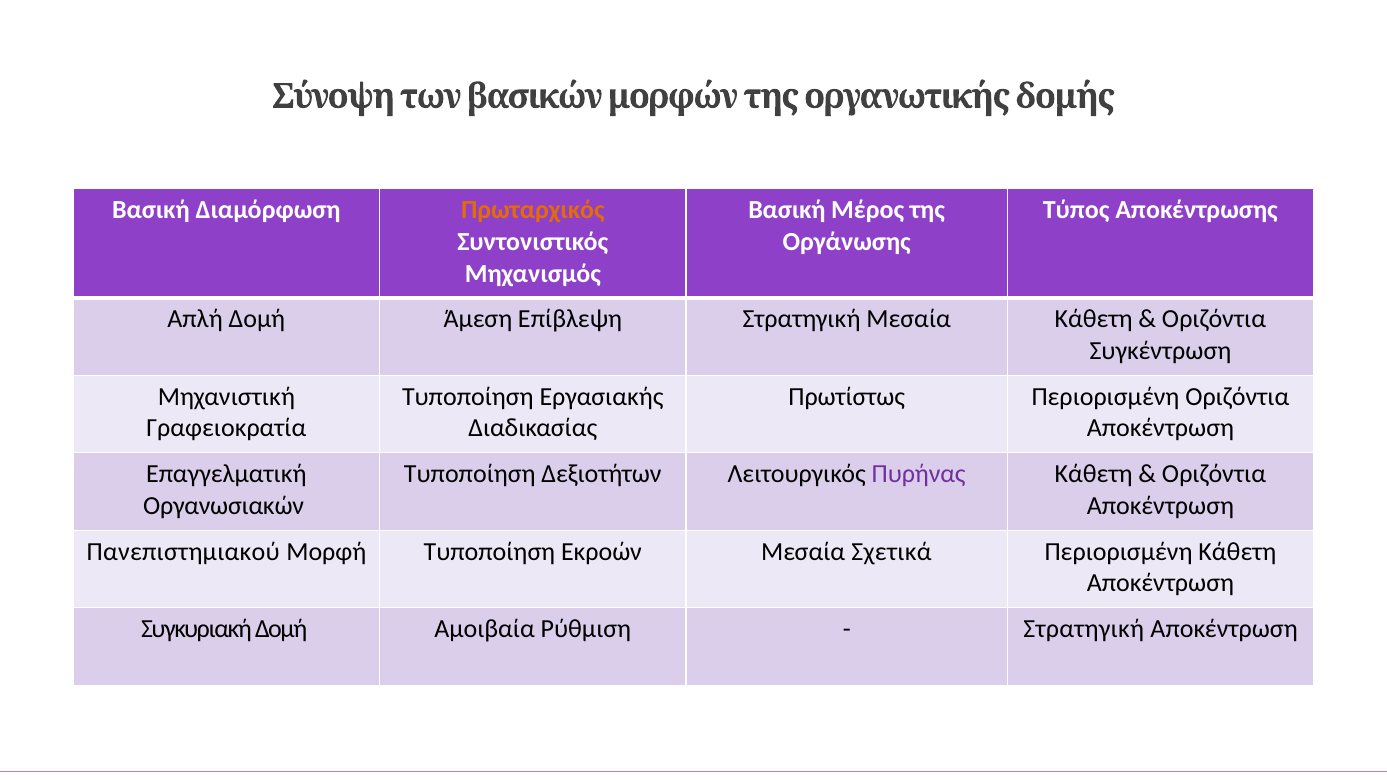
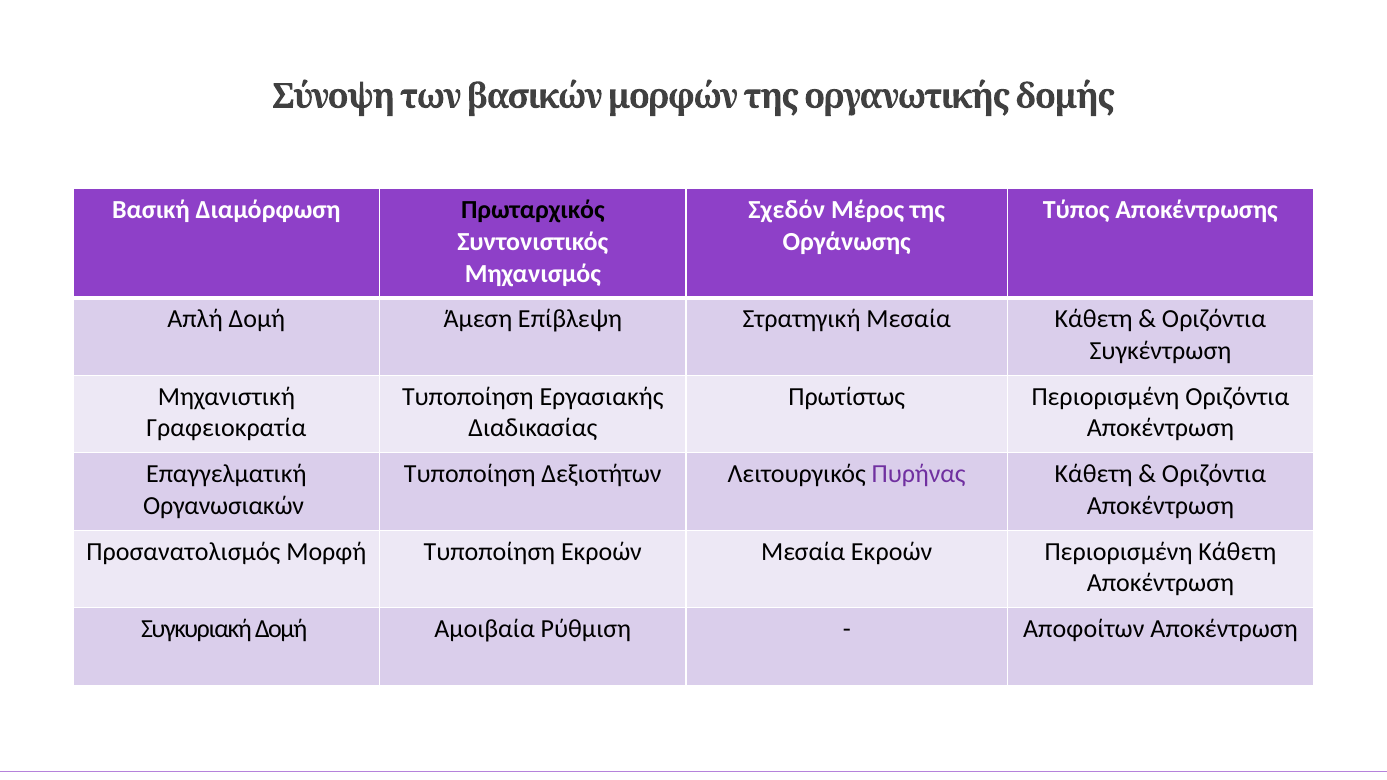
Πρωταρχικός colour: orange -> black (533, 210)
Βασική: Βασική -> Σχεδόν (787, 210)
Πανεπιστημιακού: Πανεπιστημιακού -> Προσανατολισμός (183, 552)
Μεσαία Σχετικά: Σχετικά -> Εκροών (892, 552)
Στρατηγική: Στρατηγική -> Αποφοίτων (1084, 629)
